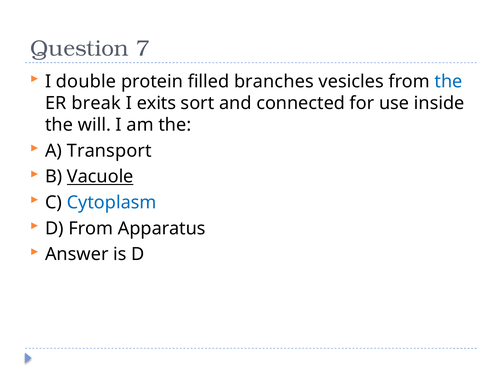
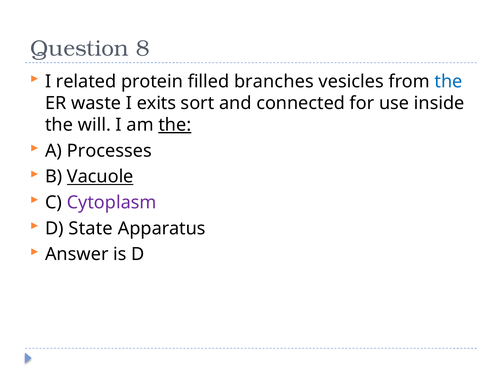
7: 7 -> 8 (143, 48)
double: double -> related (86, 82)
break: break -> waste (96, 103)
the underline: none -> present (175, 125)
Transport: Transport -> Processes (109, 151)
Cytoplasm colour: blue -> purple (112, 203)
D From: From -> State (91, 229)
